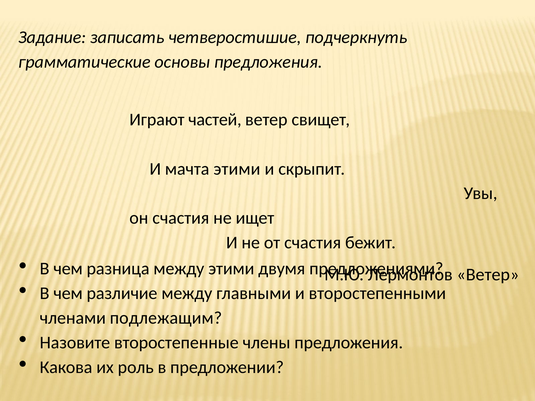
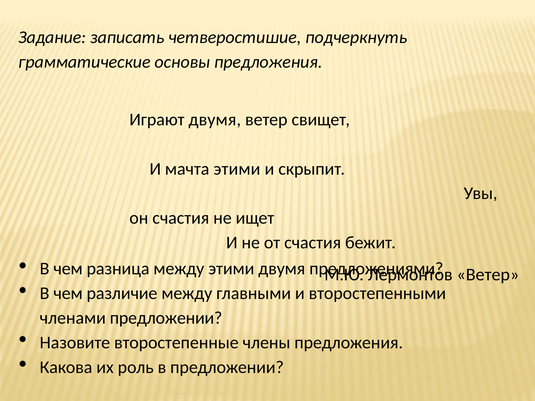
Играют частей: частей -> двумя (215, 120)
членами подлежащим: подлежащим -> предложении (166, 318)
